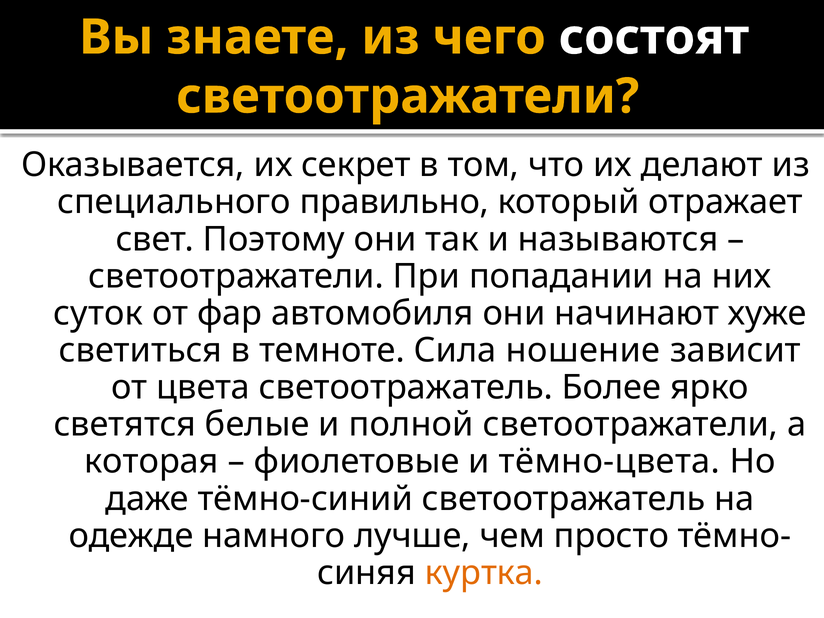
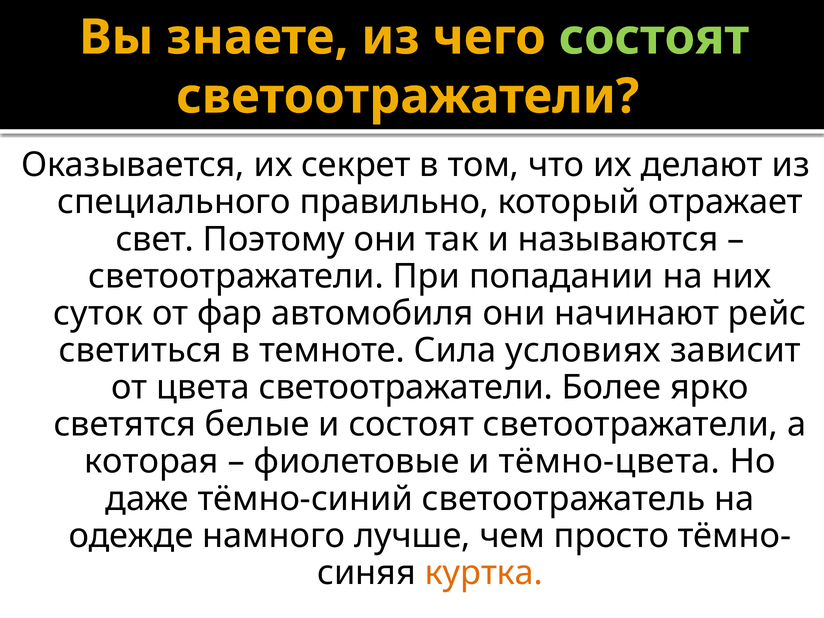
состоят colour: white -> light green (654, 37)
хуже: хуже -> рейс (767, 313)
ношение: ношение -> условиях (583, 350)
цвета светоотражатель: светоотражатель -> светоотражатели (406, 388)
и полной: полной -> состоят (411, 425)
